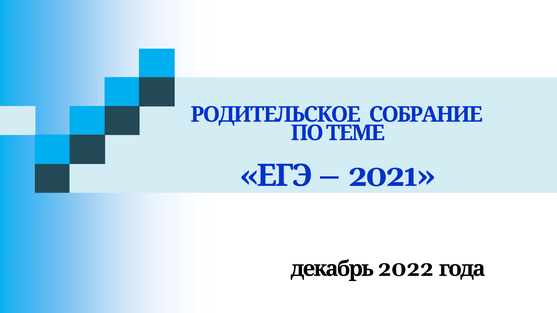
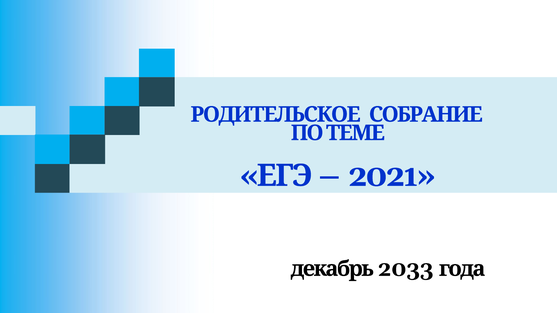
2022: 2022 -> 2033 (406, 269)
